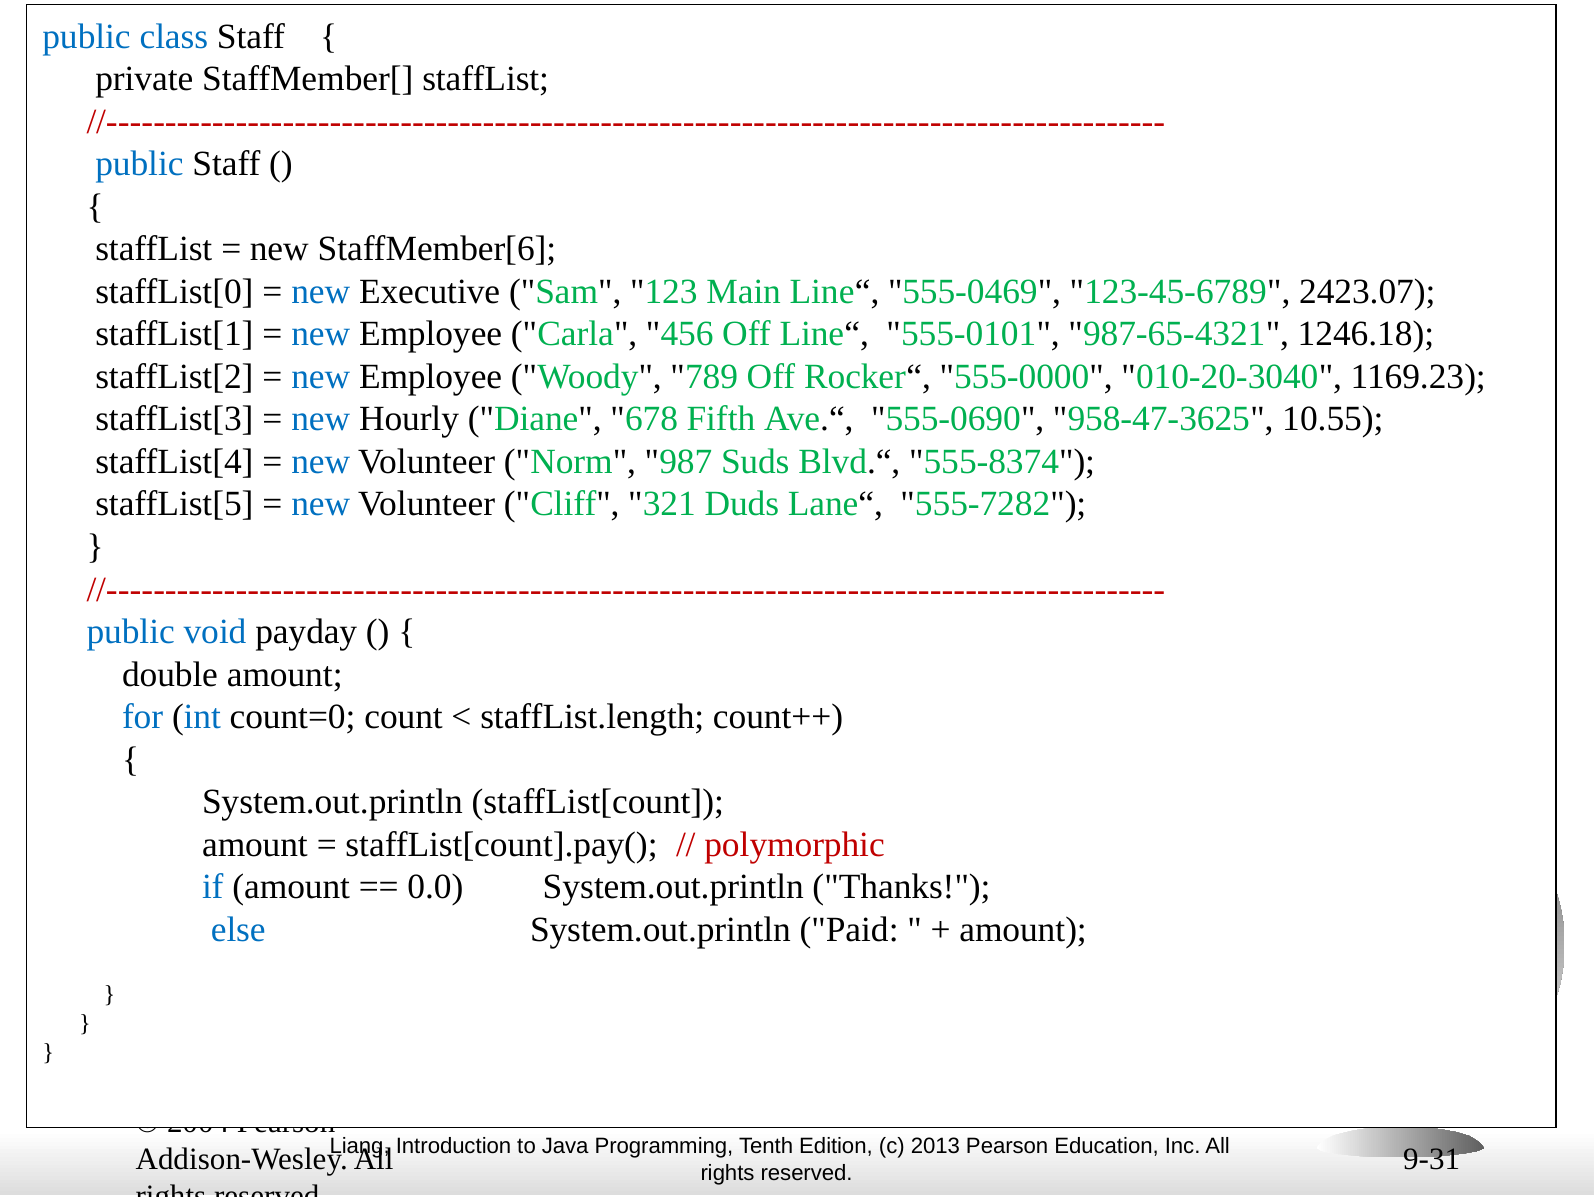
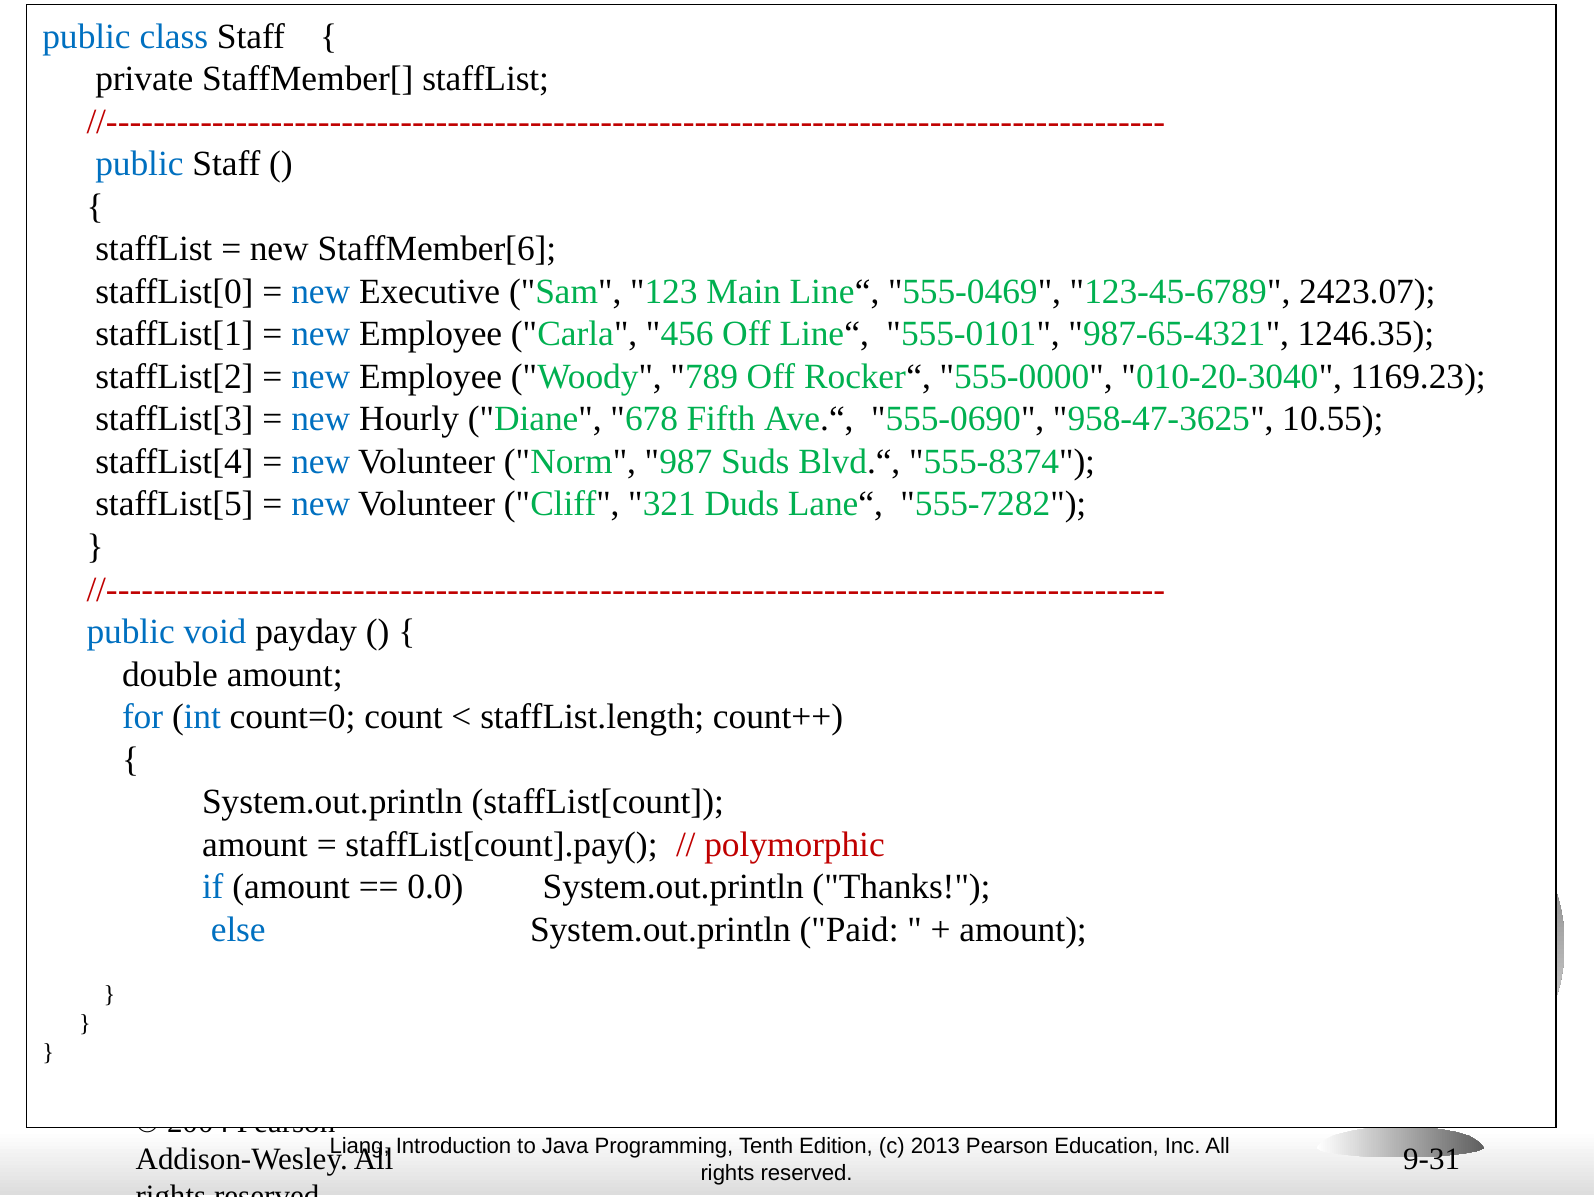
1246.18: 1246.18 -> 1246.35 (1366, 334)
